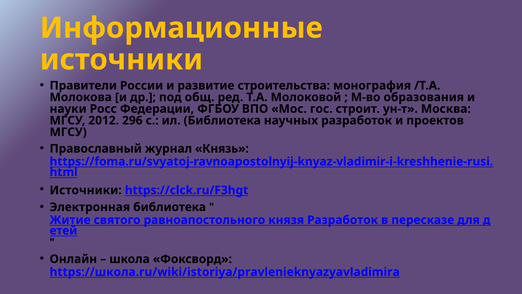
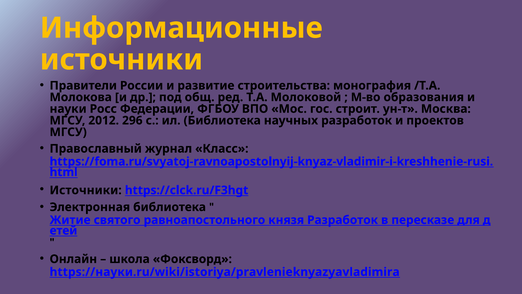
Князь: Князь -> Класс (222, 148)
https://школа.ru/wiki/istoriya/pravlenieknyazyavladimira: https://школа.ru/wiki/istoriya/pravlenieknyazyavladimira -> https://науки.ru/wiki/istoriya/pravlenieknyazyavladimira (225, 272)
